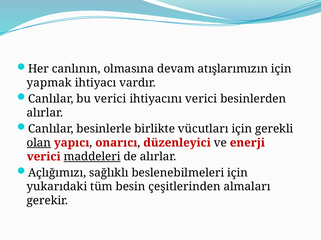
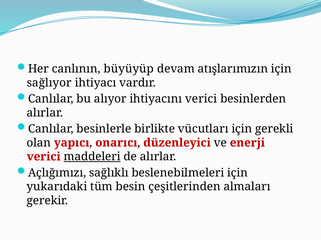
olmasına: olmasına -> büyüyüp (129, 69)
yapmak: yapmak -> sağlıyor (49, 83)
bu verici: verici -> alıyor (110, 99)
olan underline: present -> none (39, 143)
